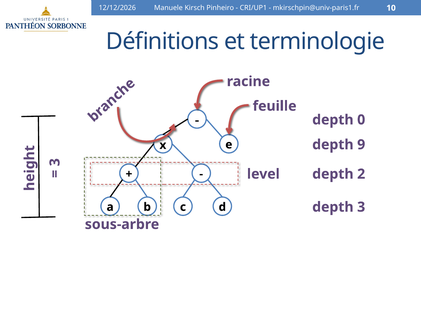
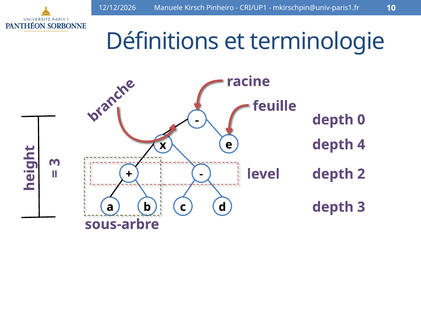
9: 9 -> 4 (361, 145)
